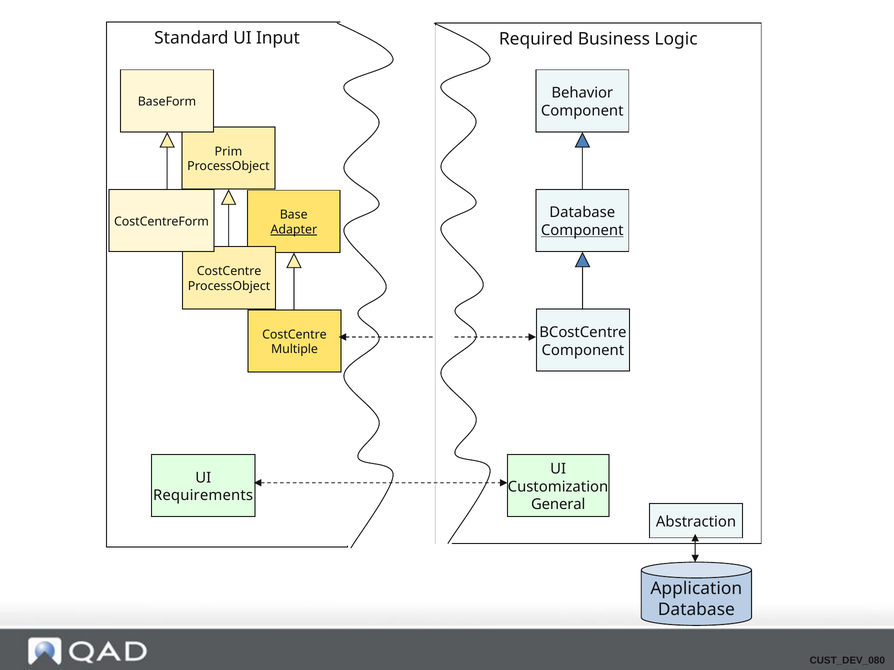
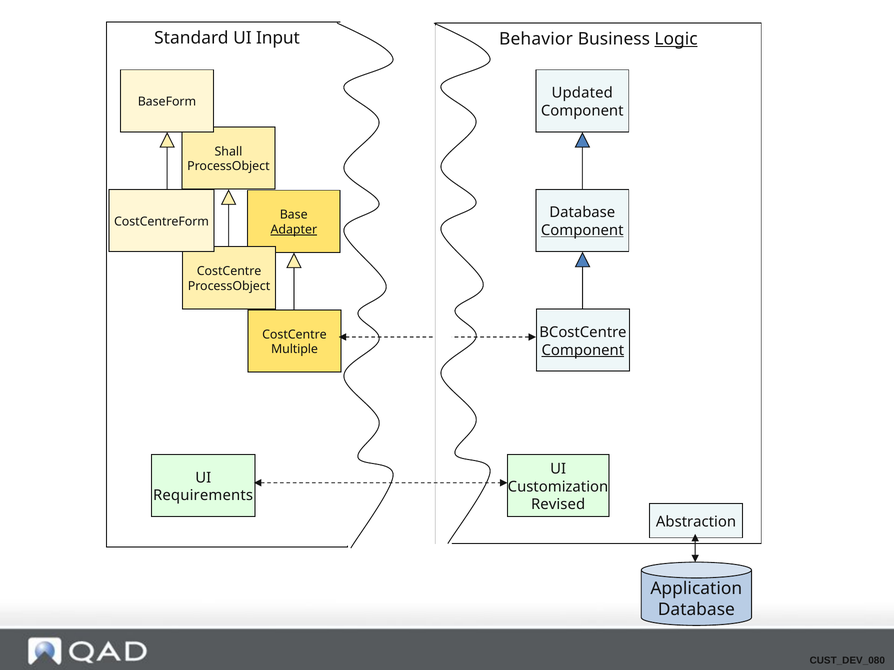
Required: Required -> Behavior (536, 39)
Logic underline: none -> present (676, 39)
Behavior: Behavior -> Updated (582, 93)
Prim: Prim -> Shall (228, 152)
Component underline: none -> present (583, 350)
General: General -> Revised (558, 505)
